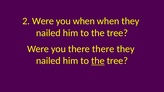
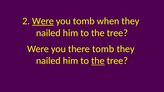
Were underline: none -> present (43, 21)
you when: when -> tomb (84, 21)
there there: there -> tomb (103, 49)
